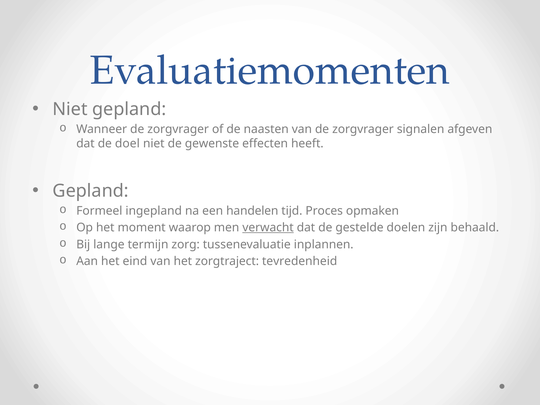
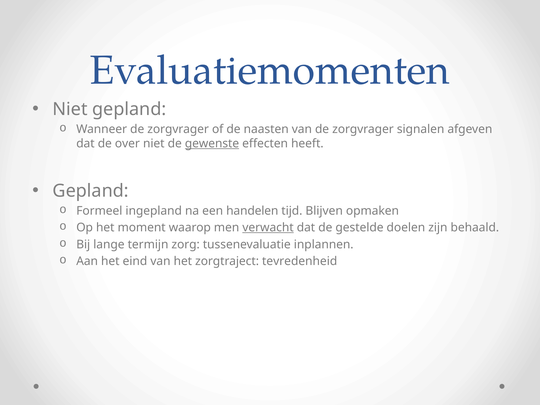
doel: doel -> over (127, 144)
gewenste underline: none -> present (212, 144)
Proces: Proces -> Blijven (324, 211)
